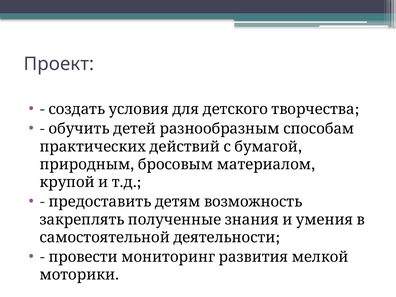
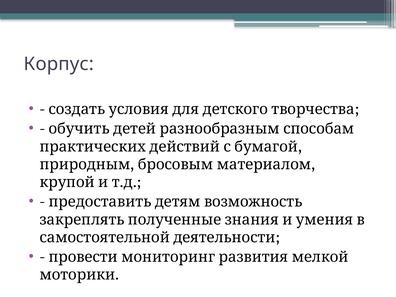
Проект: Проект -> Корпус (59, 64)
